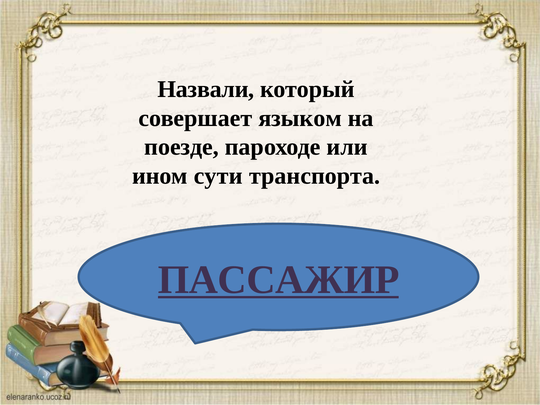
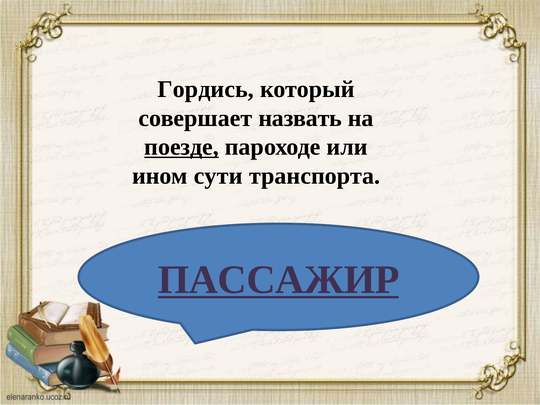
Назвали: Назвали -> Гордись (206, 89)
языком: языком -> назвать (300, 118)
поезде underline: none -> present (182, 147)
